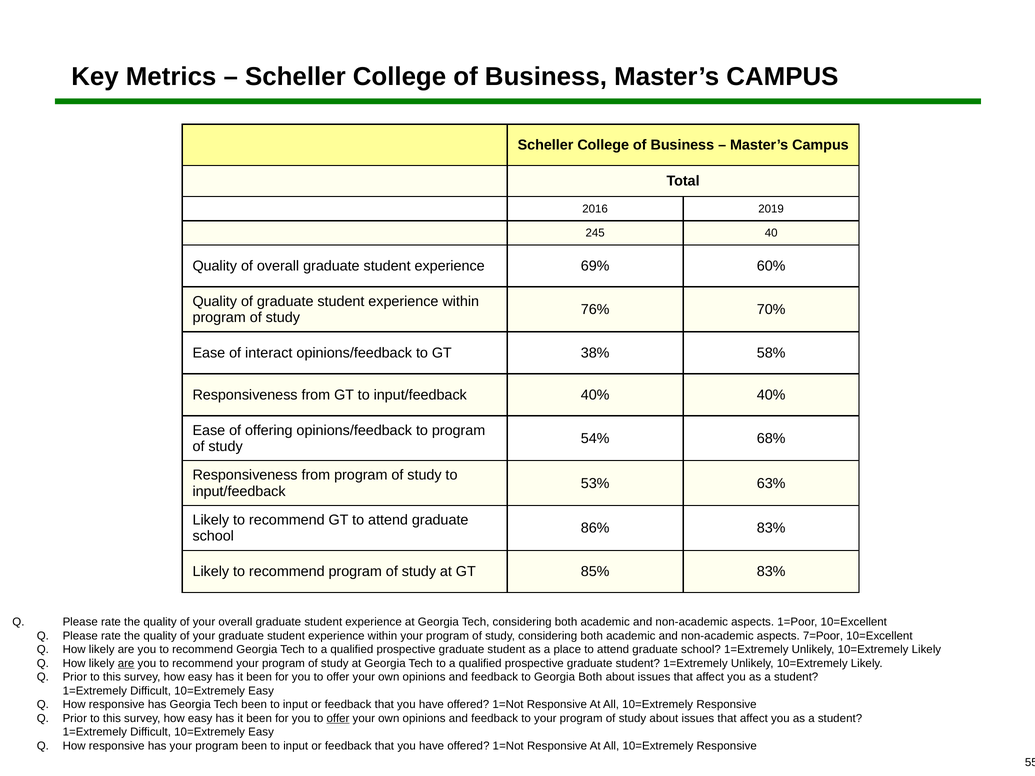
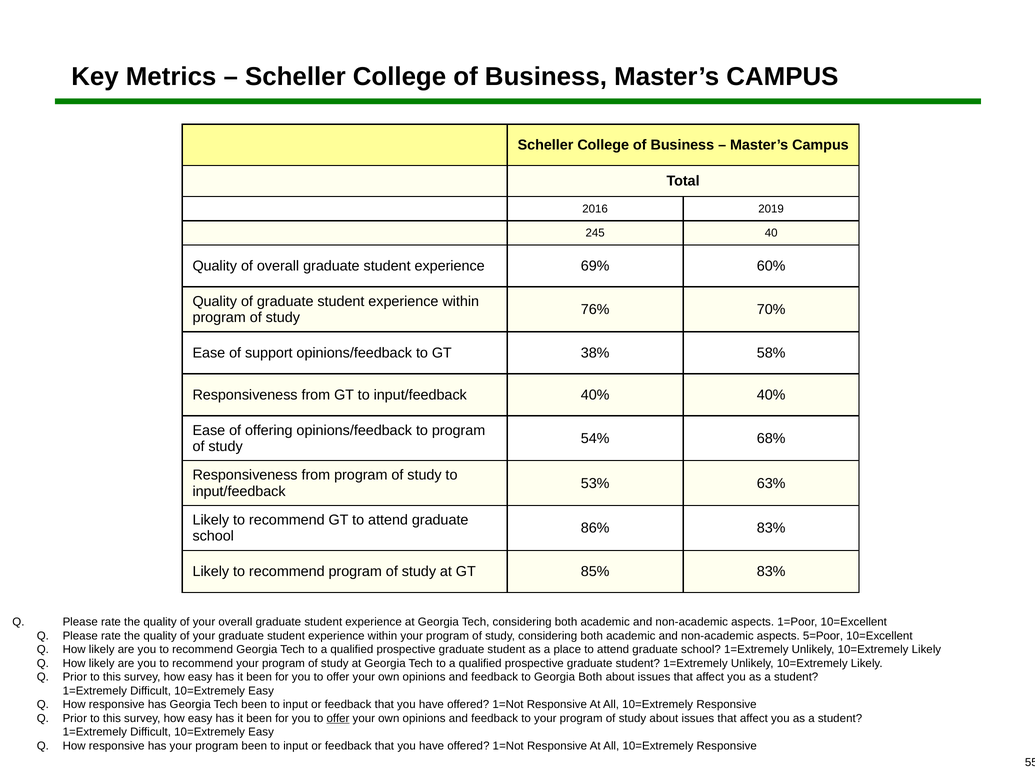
interact: interact -> support (269, 353)
7=Poor: 7=Poor -> 5=Poor (823, 636)
are underline: present -> none (126, 664)
